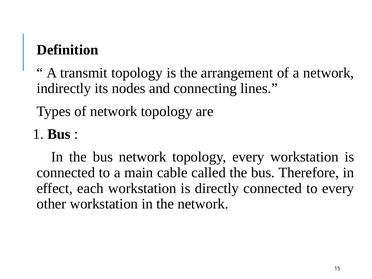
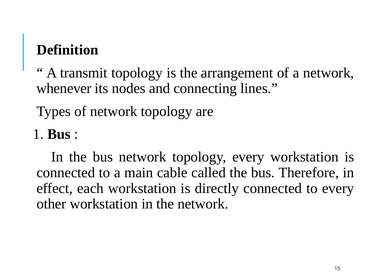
indirectly: indirectly -> whenever (64, 88)
